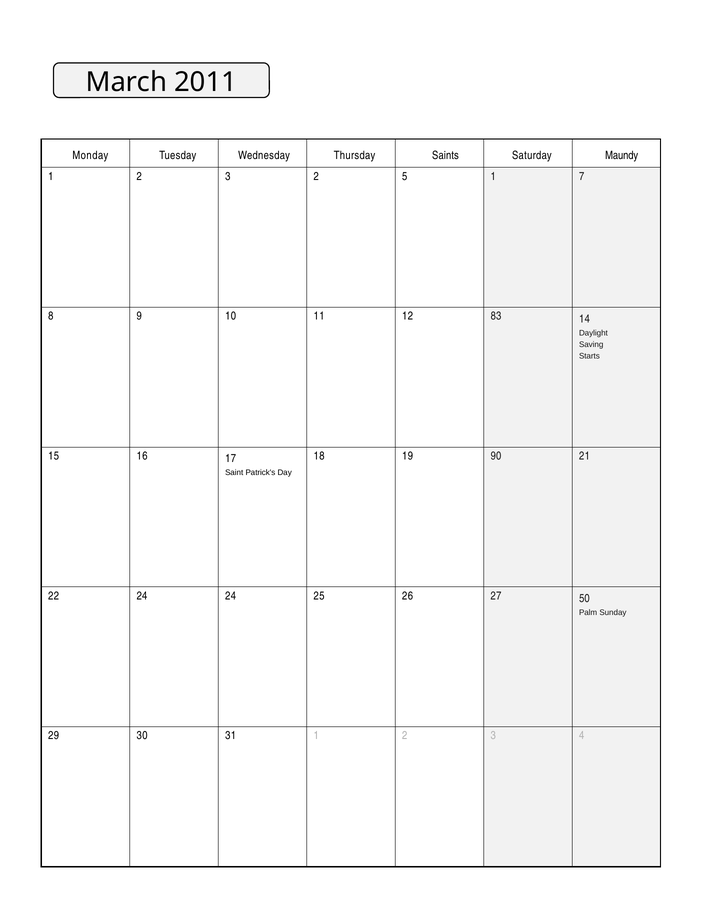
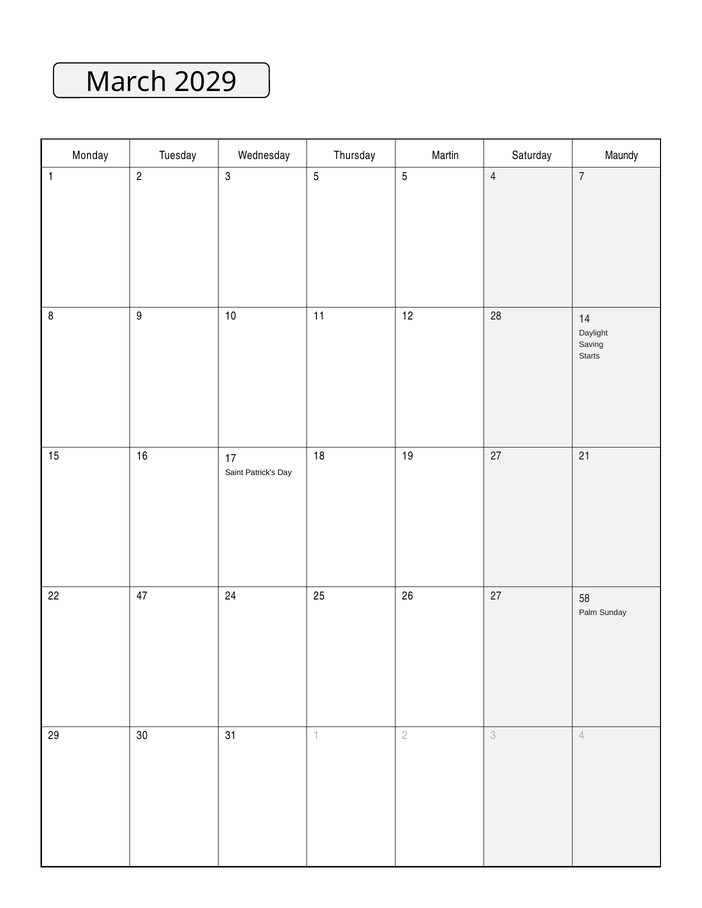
2011: 2011 -> 2029 (206, 82)
Saints: Saints -> Martin (445, 156)
3 2: 2 -> 5 (316, 176)
5 1: 1 -> 4 (493, 176)
83: 83 -> 28 (496, 316)
19 90: 90 -> 27 (496, 456)
22 24: 24 -> 47 (142, 596)
50: 50 -> 58 (584, 599)
